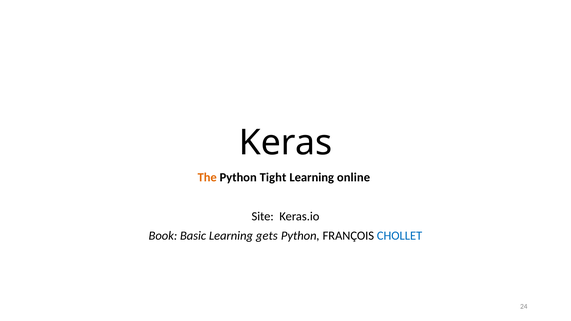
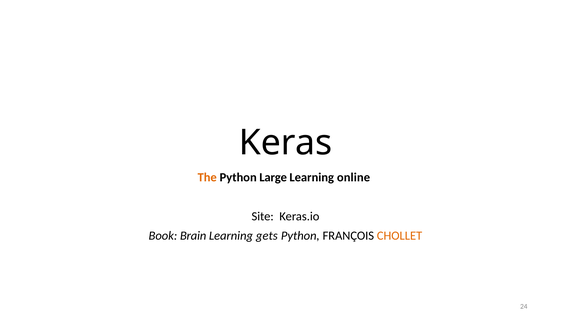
Tight: Tight -> Large (273, 178)
Basic: Basic -> Brain (193, 236)
CHOLLET colour: blue -> orange (400, 236)
